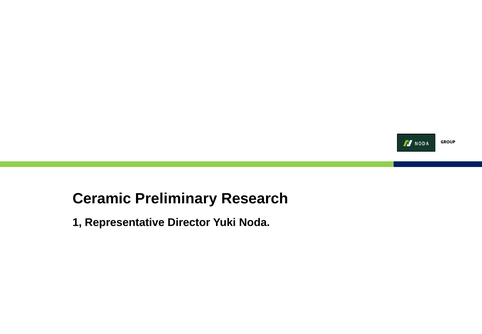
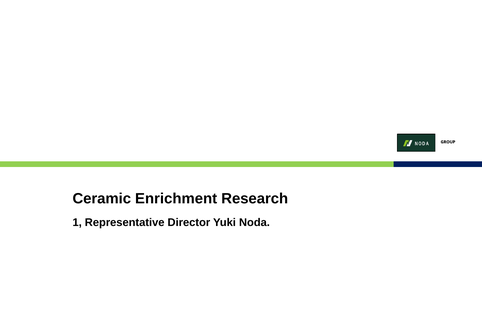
Preliminary: Preliminary -> Enrichment (176, 198)
